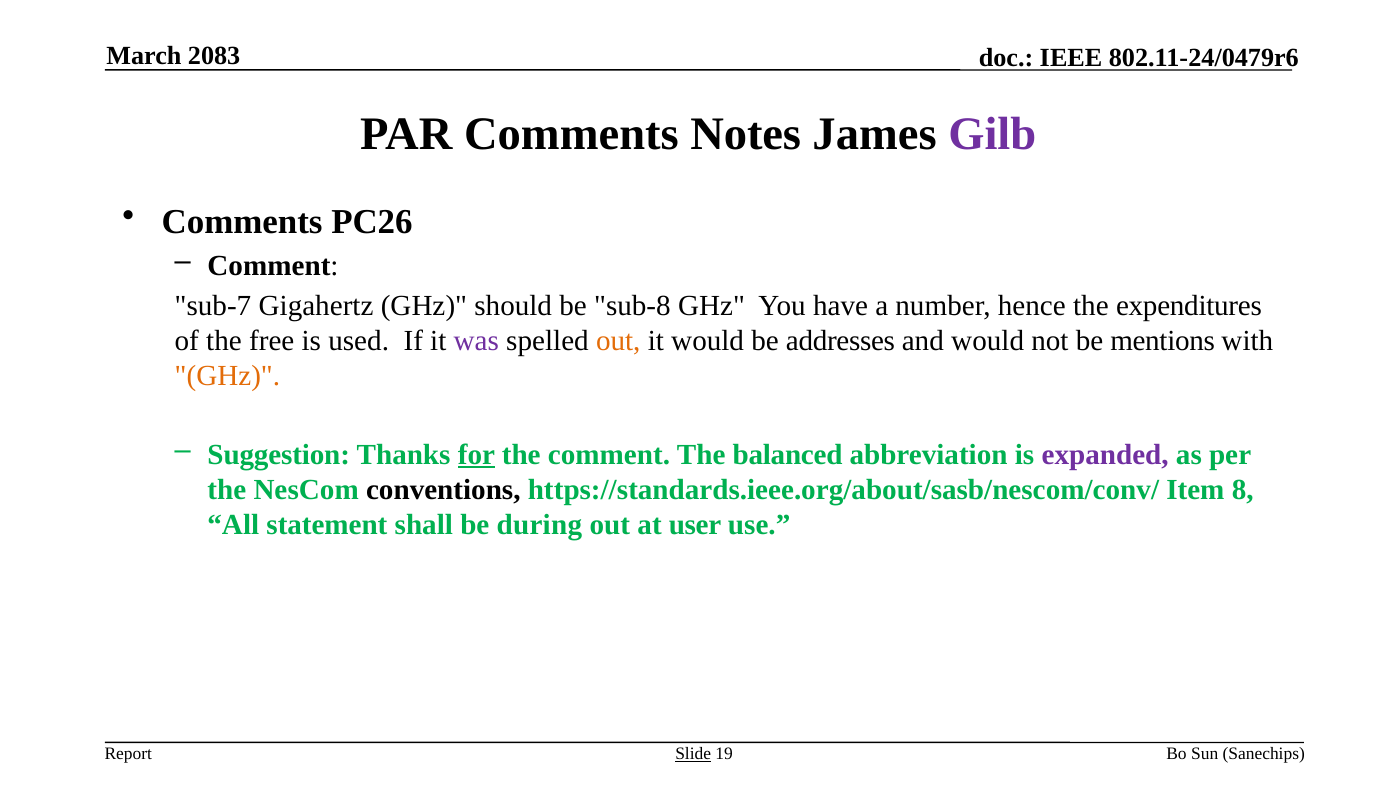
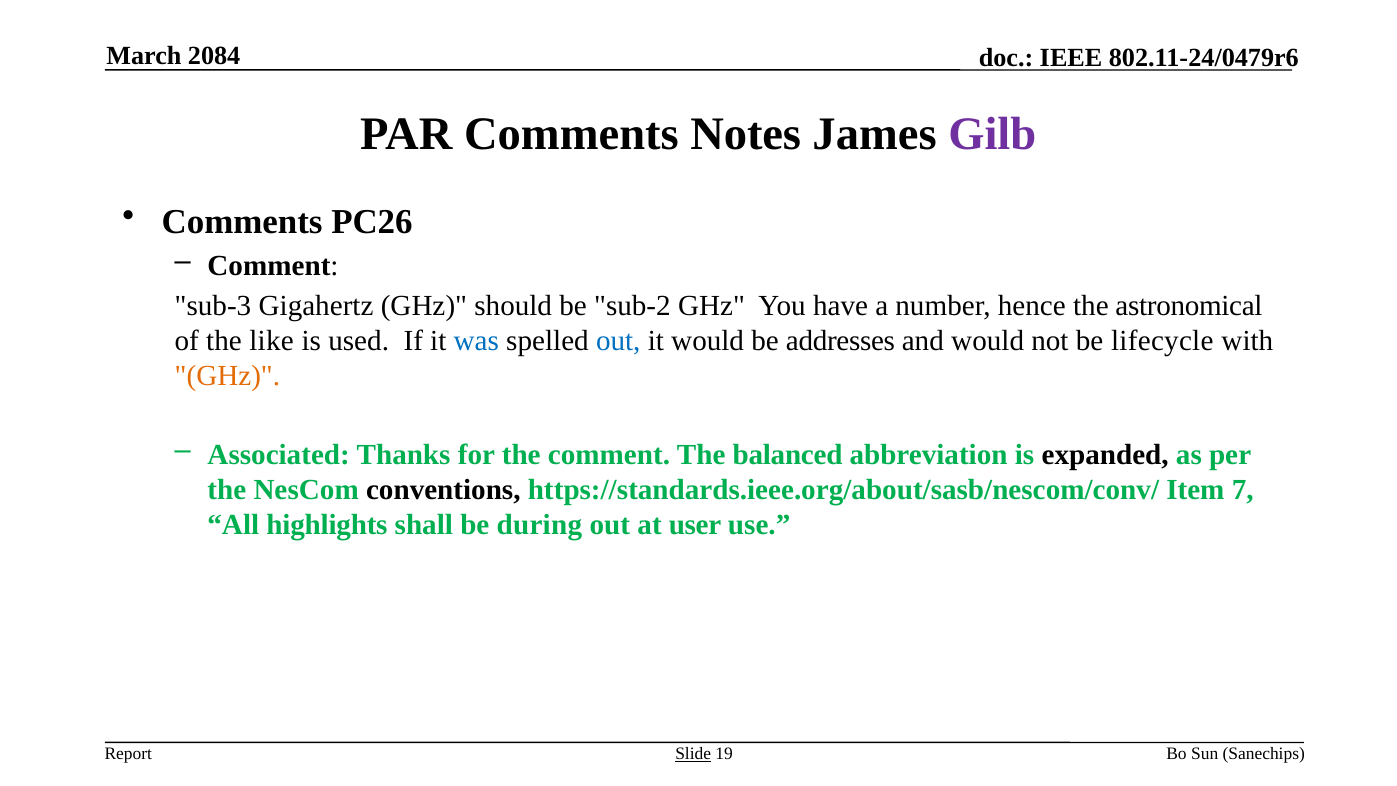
2083: 2083 -> 2084 (214, 56)
sub-7: sub-7 -> sub-3 (213, 306)
sub-8: sub-8 -> sub-2 (632, 306)
expenditures: expenditures -> astronomical (1189, 306)
free: free -> like (272, 341)
was colour: purple -> blue (476, 341)
out colour: orange -> blue (618, 341)
mentions: mentions -> lifecycle (1162, 341)
Suggestion: Suggestion -> Associated (279, 454)
for underline: present -> none (476, 454)
expanded colour: purple -> black (1105, 454)
8: 8 -> 7 (1243, 489)
statement: statement -> highlights (327, 524)
